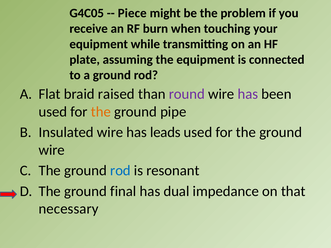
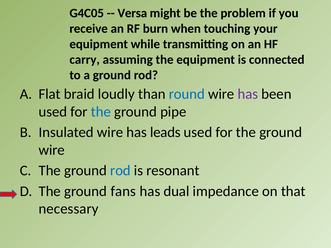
Piece: Piece -> Versa (132, 13)
plate: plate -> carry (85, 60)
raised: raised -> loudly (116, 94)
round colour: purple -> blue (187, 94)
the colour: orange -> blue (101, 112)
final: final -> fans (123, 191)
